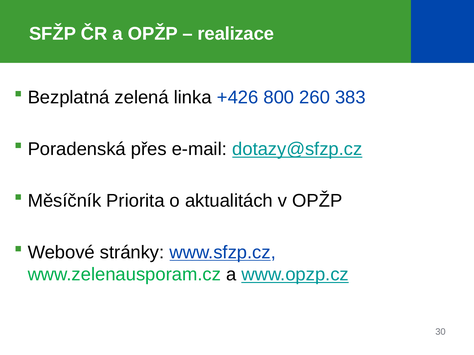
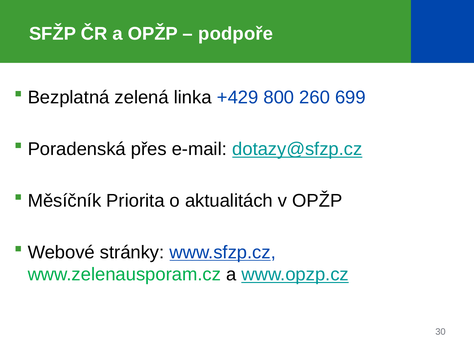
realizace: realizace -> podpoře (236, 34)
+426: +426 -> +429 (238, 98)
383: 383 -> 699 (350, 98)
